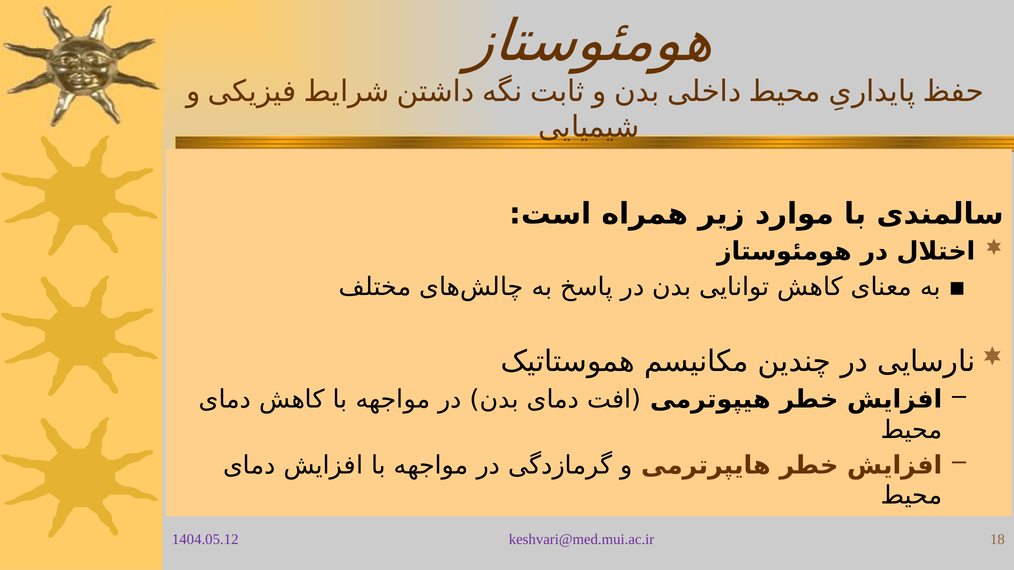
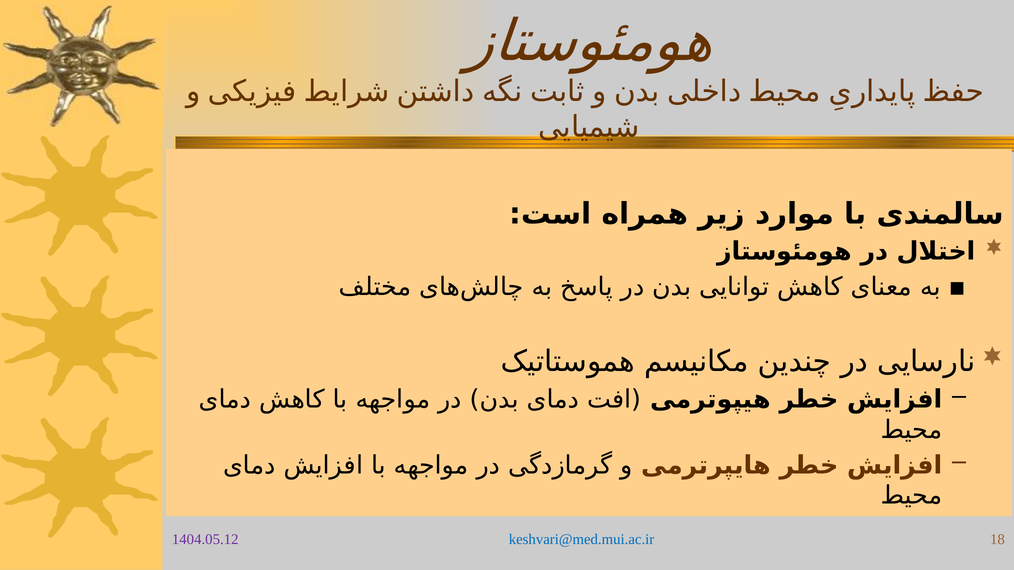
keshvari@med.mui.ac.ir colour: purple -> blue (582, 540)
